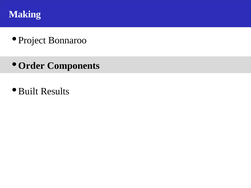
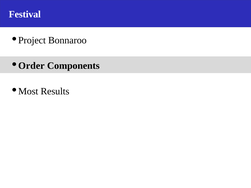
Making: Making -> Festival (25, 14)
Built: Built -> Most (28, 91)
